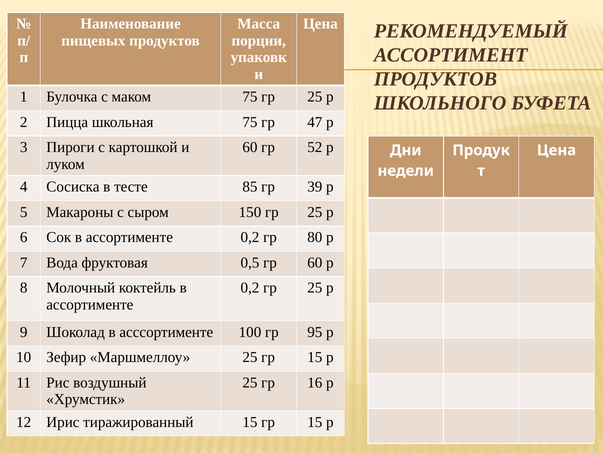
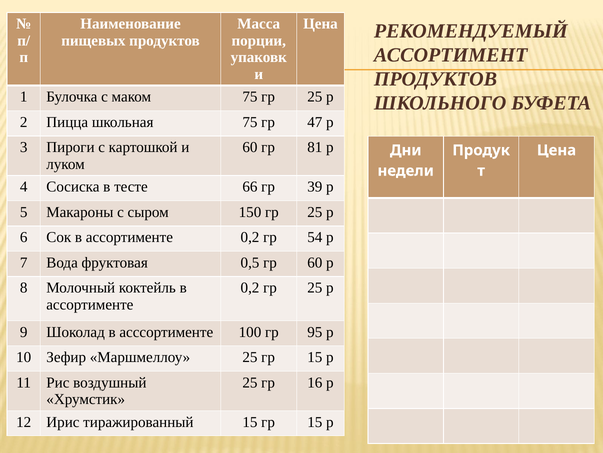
52: 52 -> 81 (315, 147)
85: 85 -> 66 (250, 187)
80: 80 -> 54 (315, 237)
